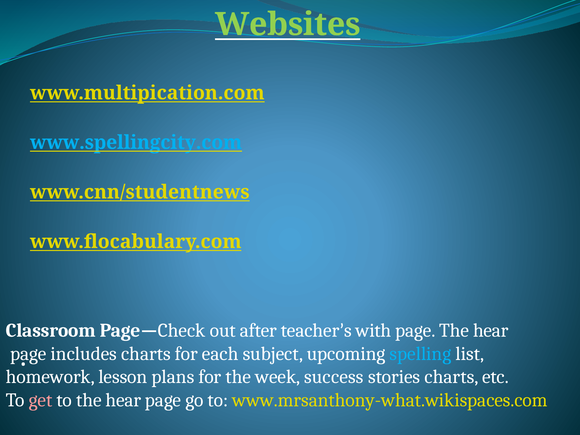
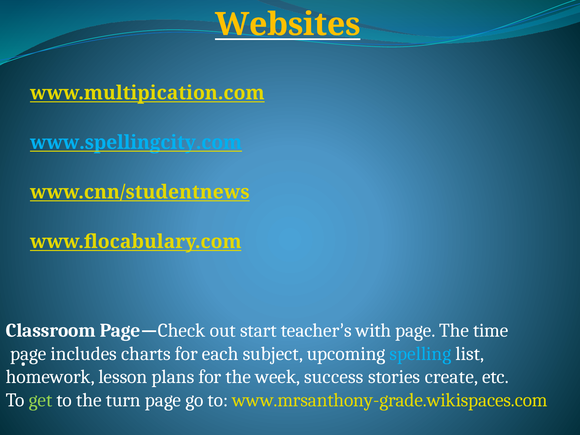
Websites colour: light green -> yellow (288, 24)
after: after -> start (258, 330)
page The hear: hear -> time (491, 330)
stories charts: charts -> create (451, 377)
get colour: pink -> light green (41, 400)
to the hear: hear -> turn (123, 400)
www.mrsanthony-what.wikispaces.com: www.mrsanthony-what.wikispaces.com -> www.mrsanthony-grade.wikispaces.com (390, 400)
